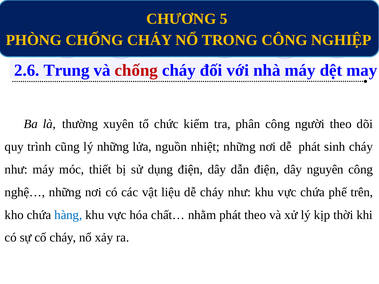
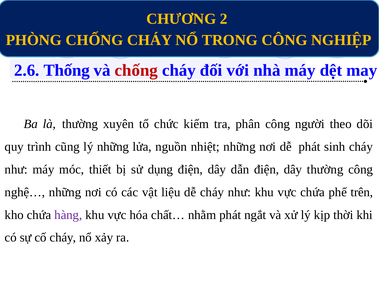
5: 5 -> 2 (224, 19)
Trung: Trung -> Thống (67, 70)
dây nguyên: nguyên -> thường (325, 170)
hàng colour: blue -> purple (68, 215)
phát theo: theo -> ngắt (255, 215)
